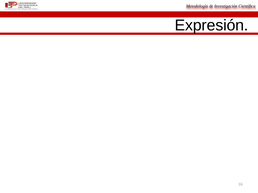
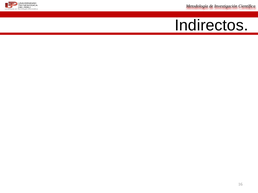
Expresión: Expresión -> Indirectos (211, 25)
